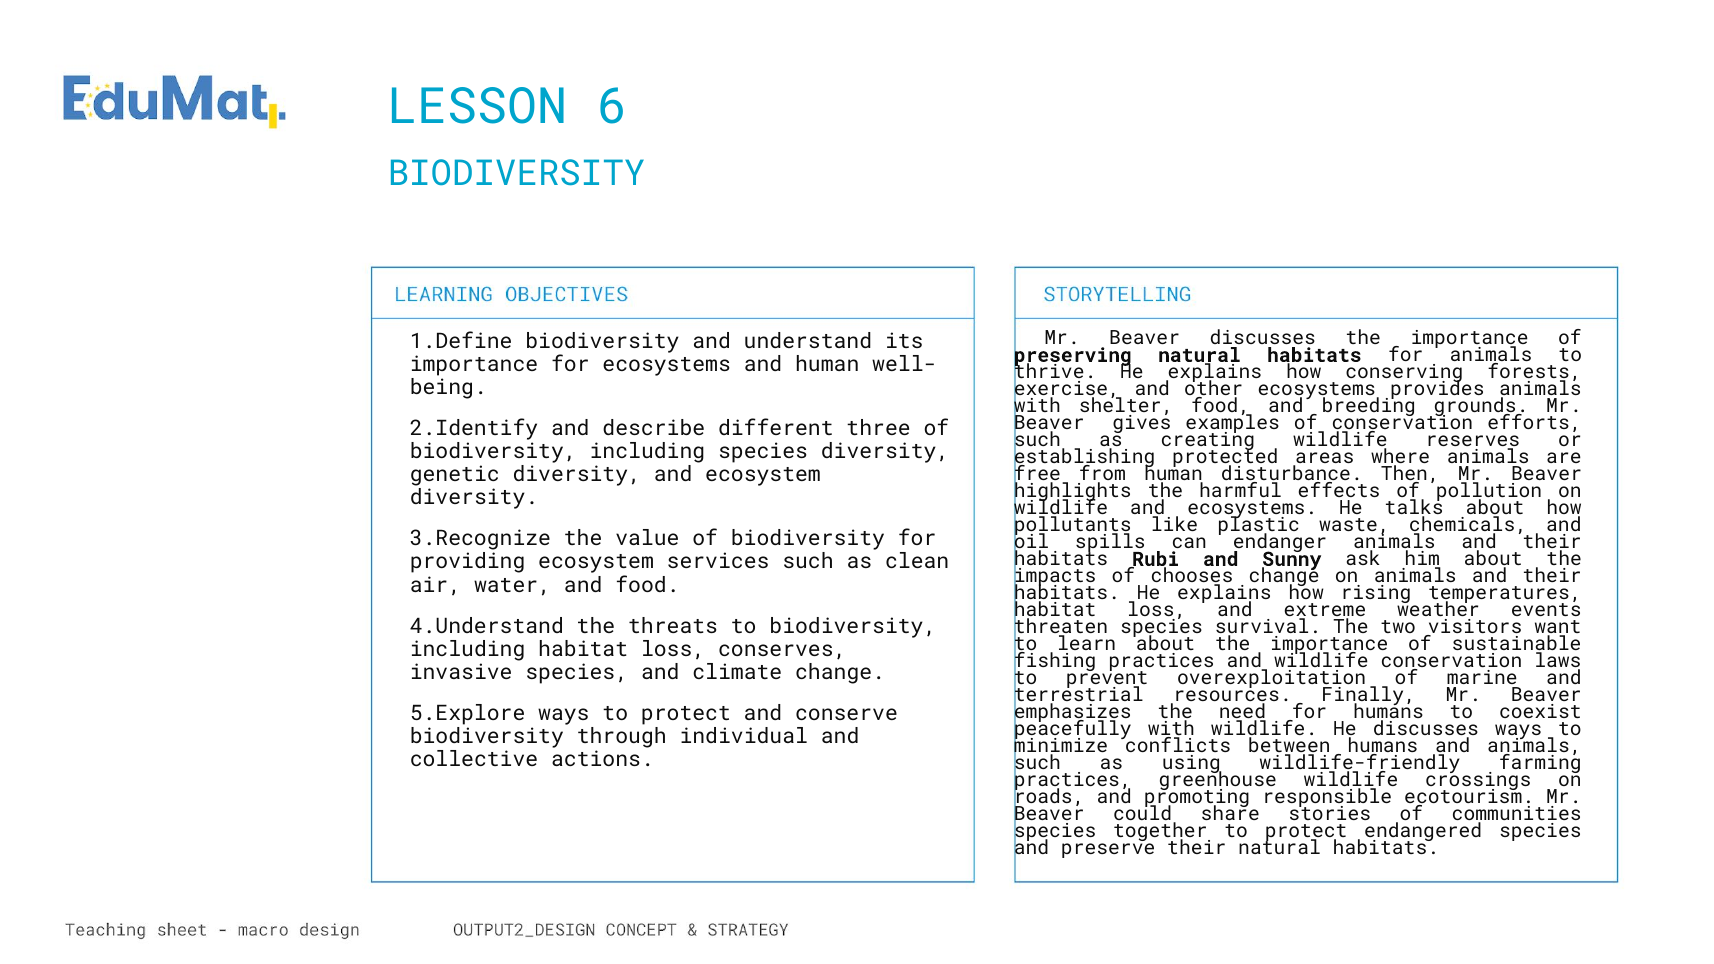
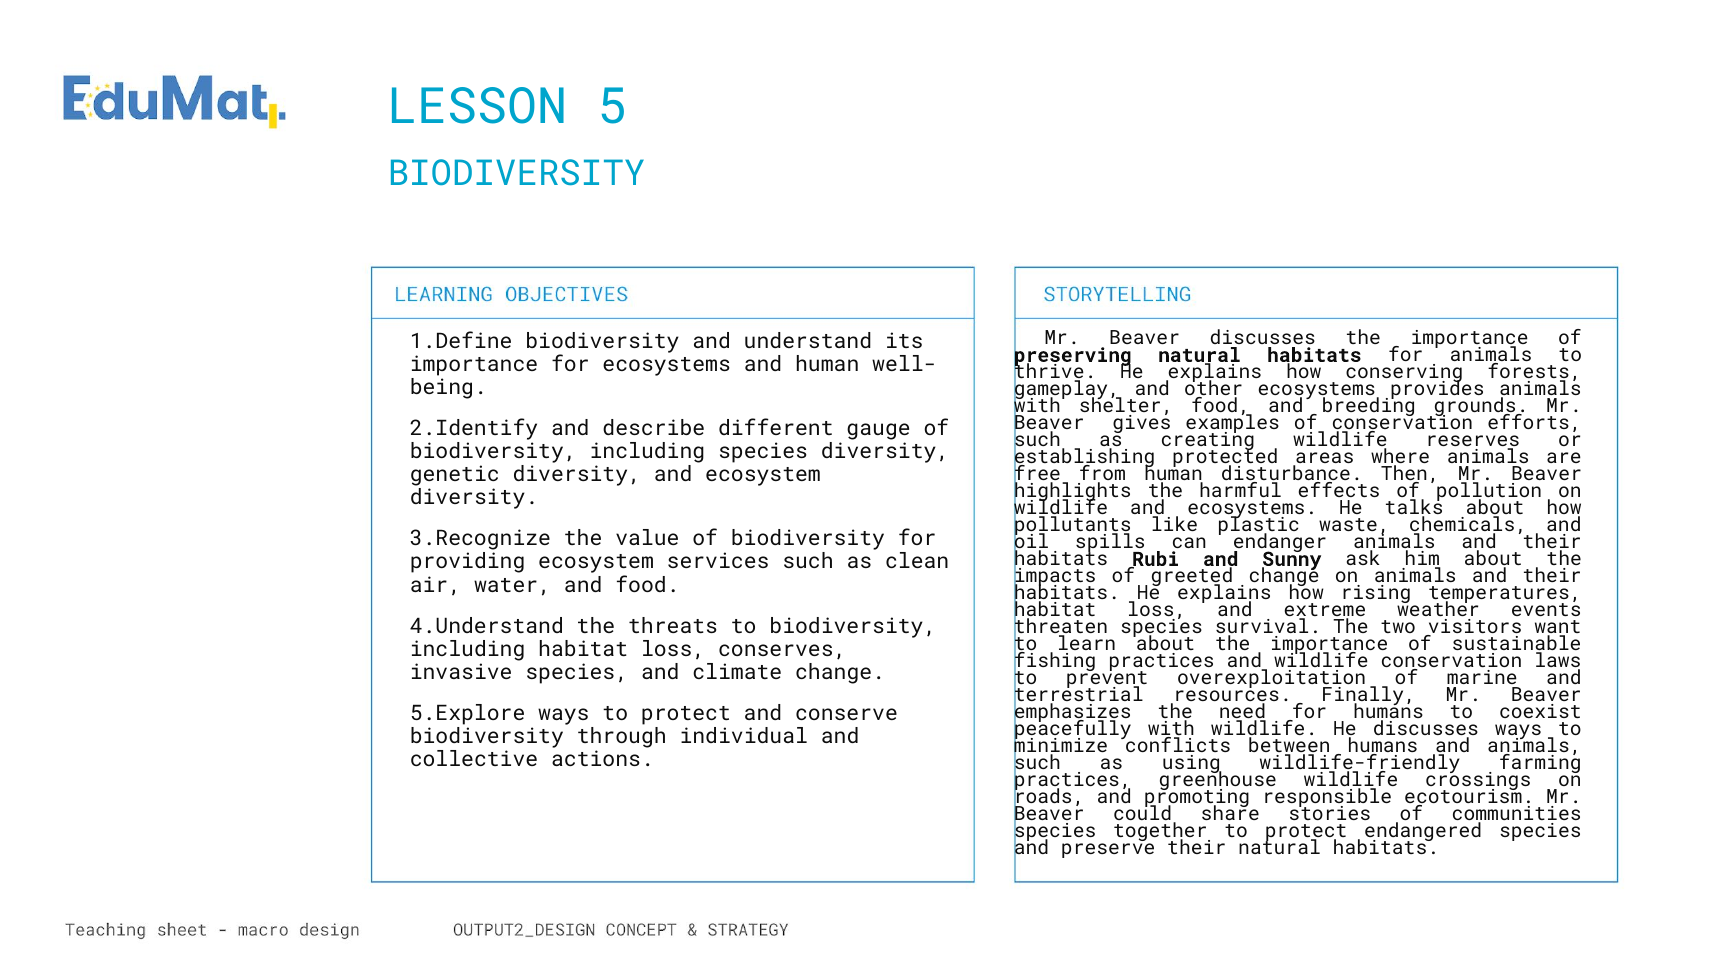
6: 6 -> 5 (612, 107)
exercise: exercise -> gameplay (1067, 389)
three: three -> gauge (879, 428)
chooses: chooses -> greeted (1192, 576)
